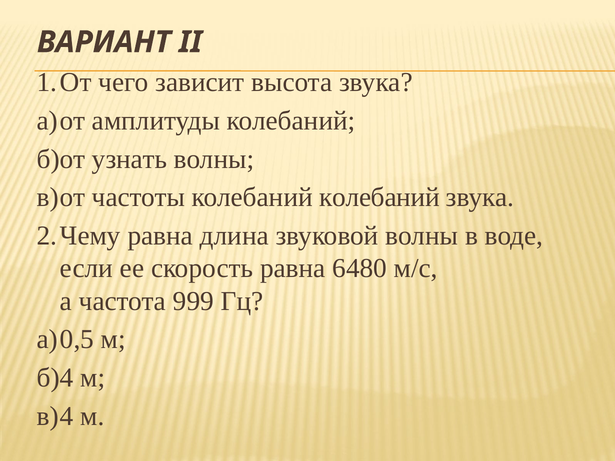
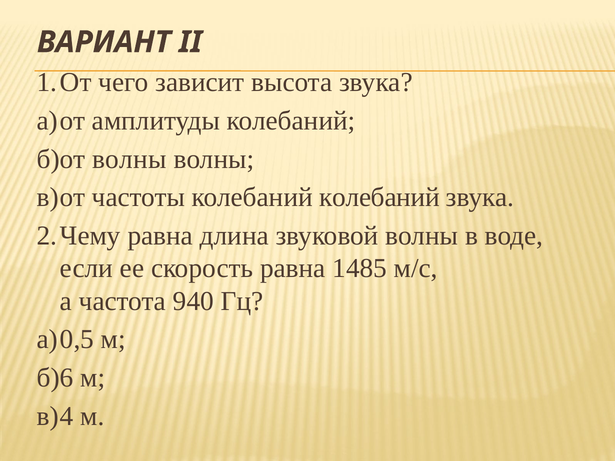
узнать: узнать -> волны (129, 159)
6480: 6480 -> 1485 (360, 269)
999: 999 -> 940 (193, 301)
б)4: б)4 -> б)6 (55, 378)
